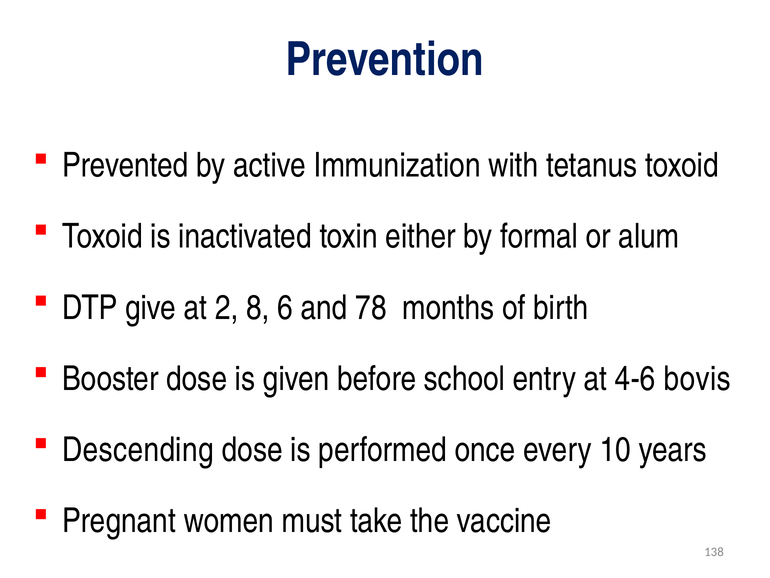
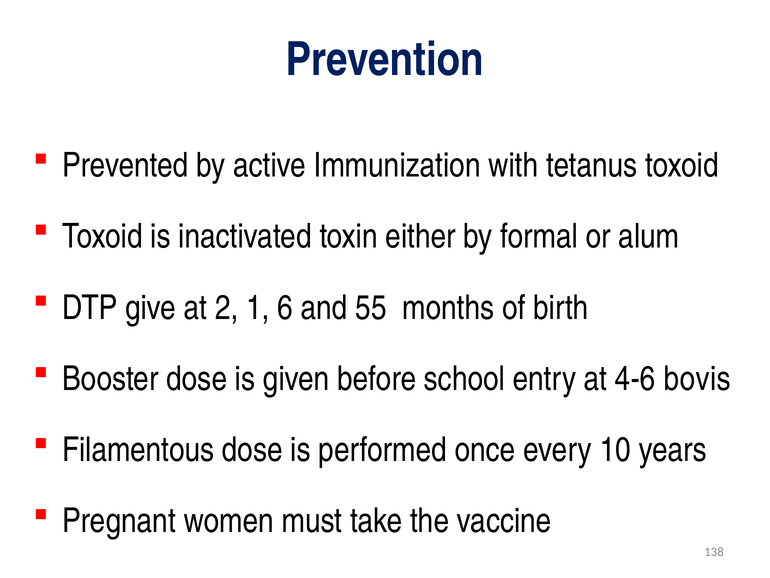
8: 8 -> 1 (258, 307)
78: 78 -> 55 (371, 307)
Descending: Descending -> Filamentous (138, 449)
